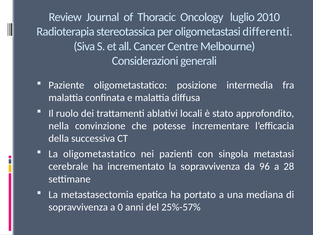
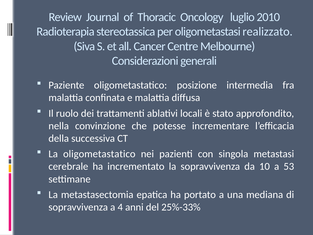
differenti: differenti -> realizzato (268, 32)
96: 96 -> 10 (265, 166)
28: 28 -> 53 (289, 166)
0: 0 -> 4 (120, 207)
25%-57%: 25%-57% -> 25%-33% (181, 207)
